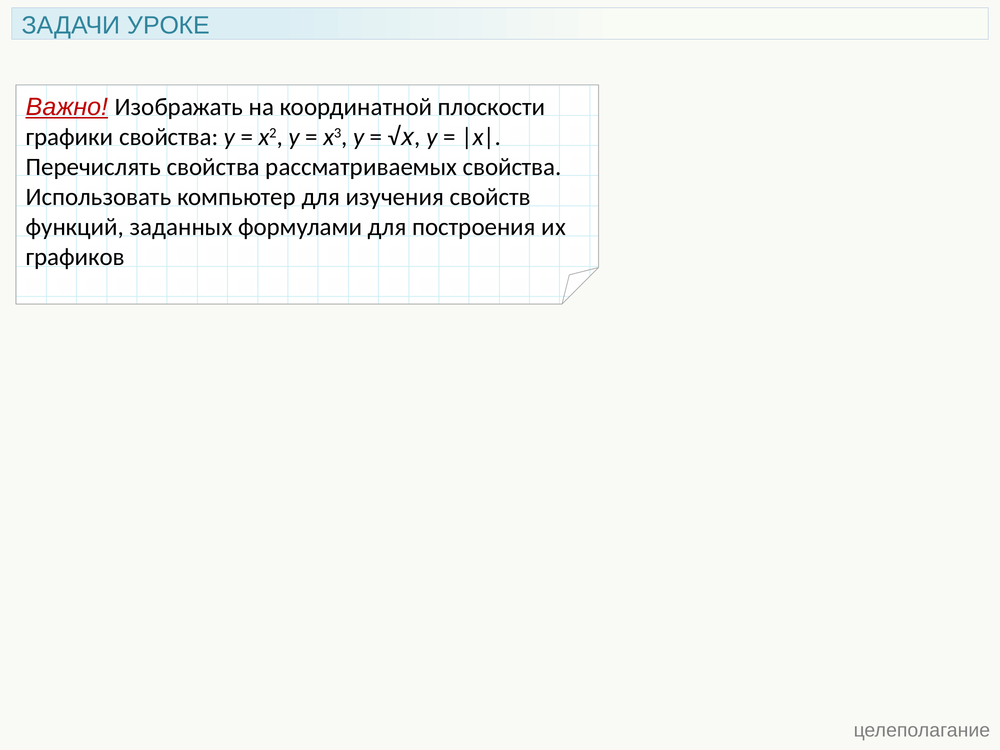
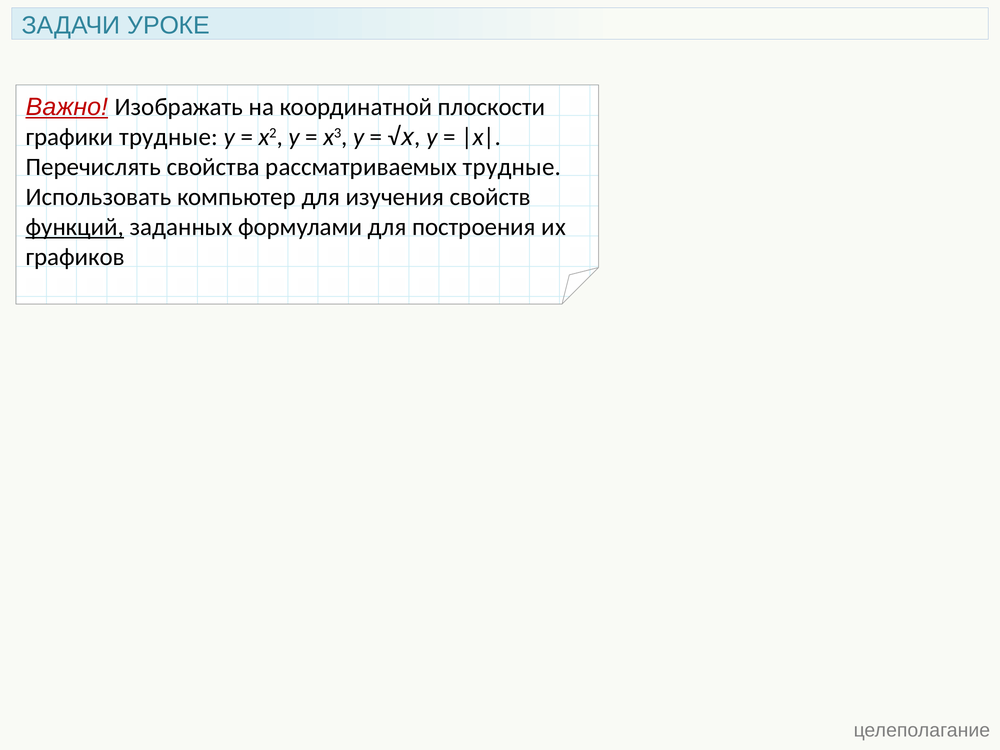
графики свойства: свойства -> трудные (169, 137)
рассматриваемых свойства: свойства -> трудные (512, 167)
функций underline: none -> present (75, 227)
